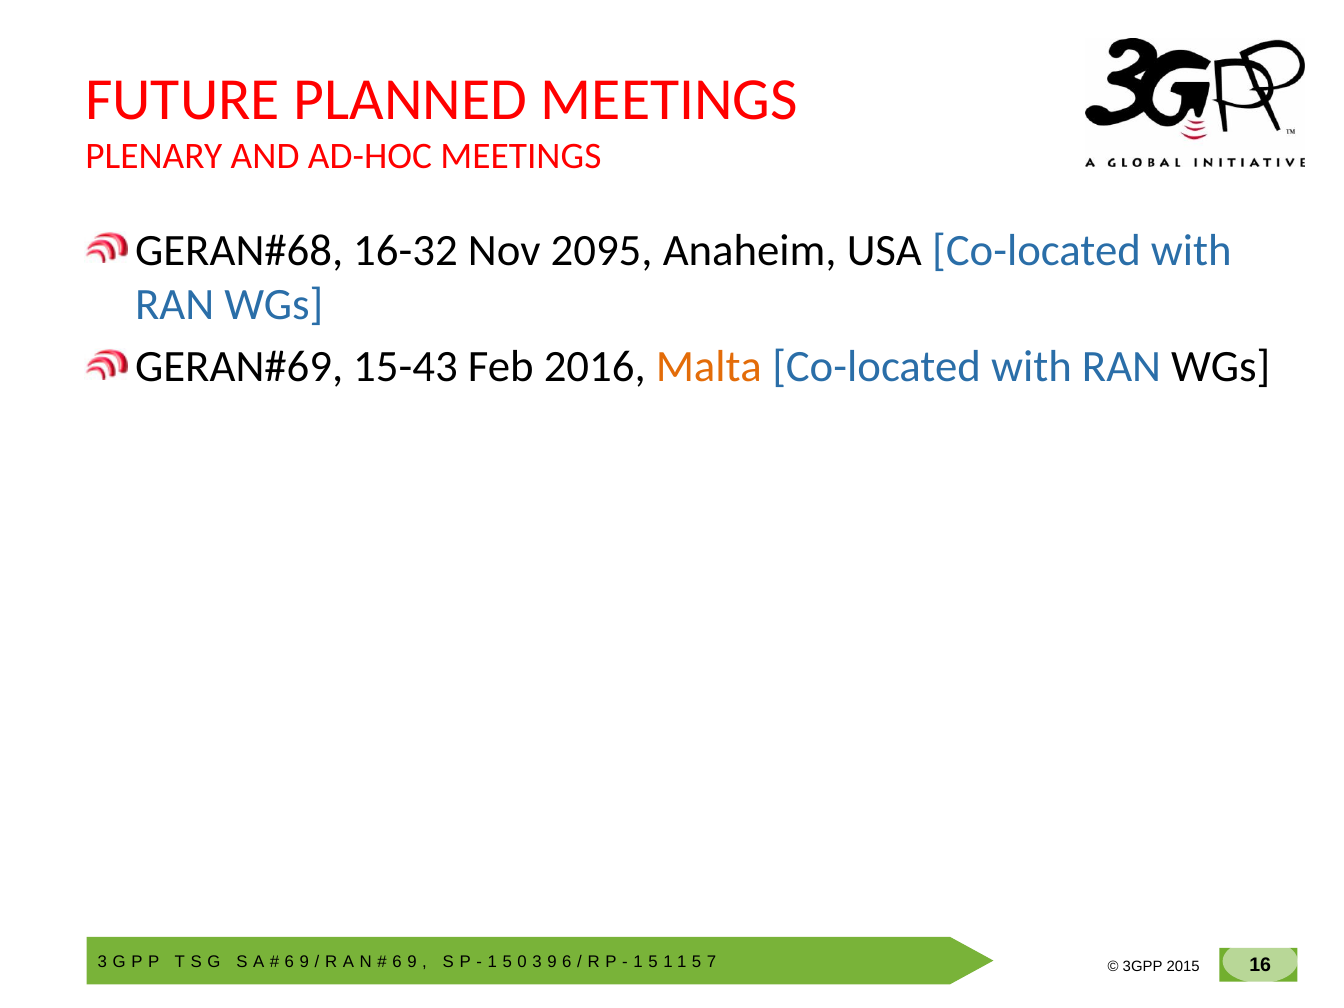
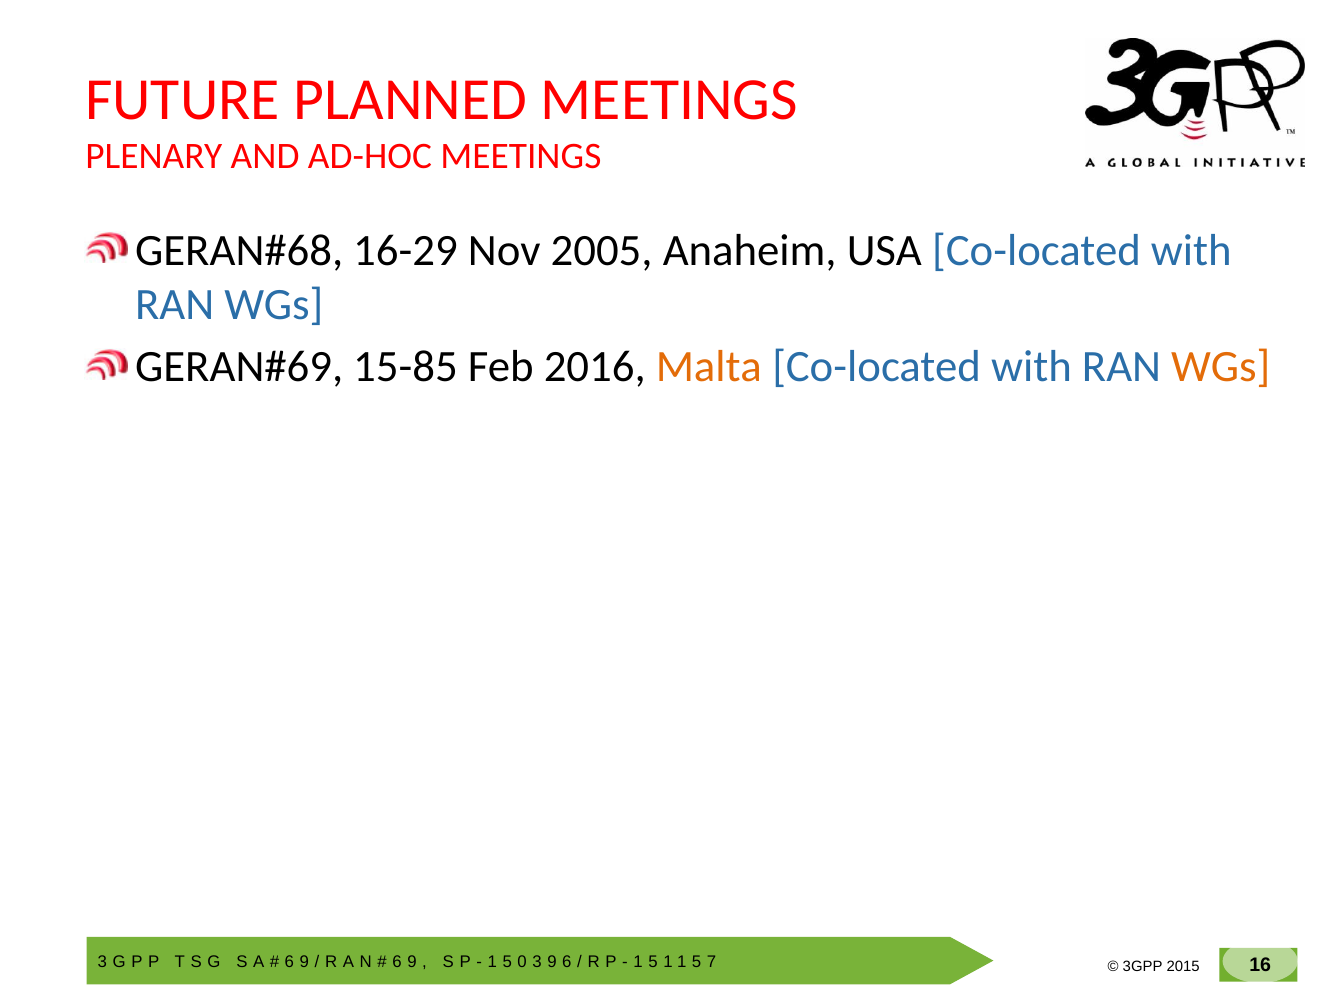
16-32: 16-32 -> 16-29 (406, 250)
2095: 2095 -> 2005 (602, 250)
15-43: 15-43 -> 15-85 (406, 367)
WGs colour: black -> orange (1221, 367)
